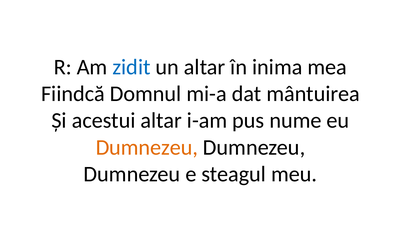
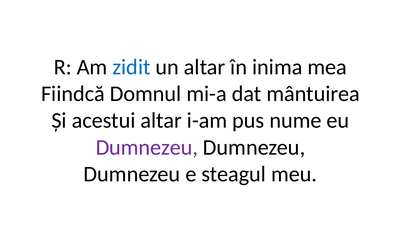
Dumnezeu colour: orange -> purple (147, 147)
